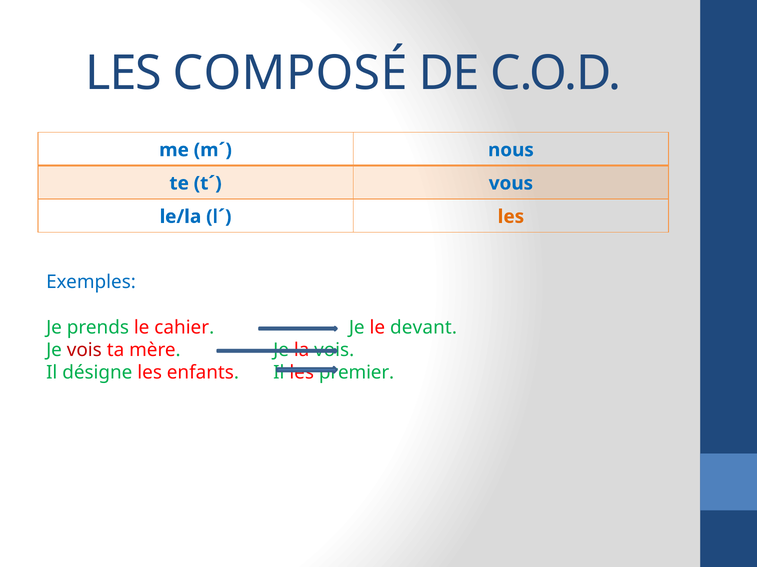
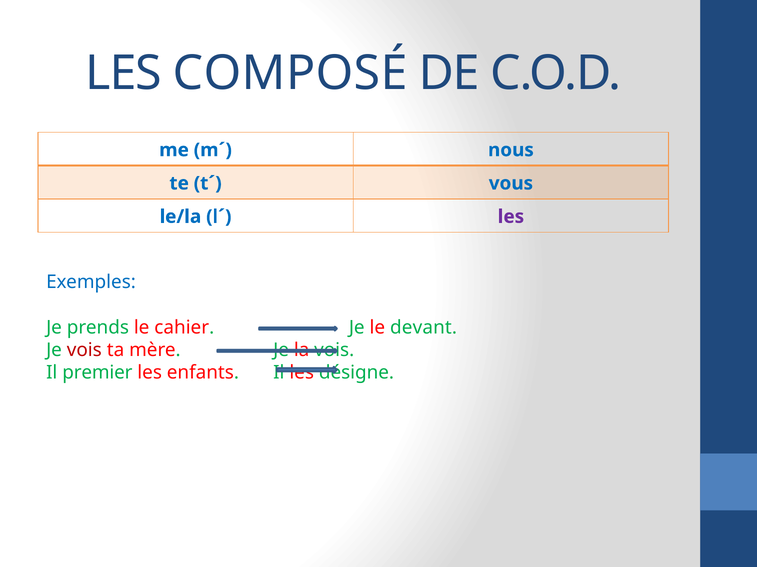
les colour: orange -> purple (511, 217)
désigne: désigne -> premier (97, 373)
premier: premier -> désigne (356, 373)
